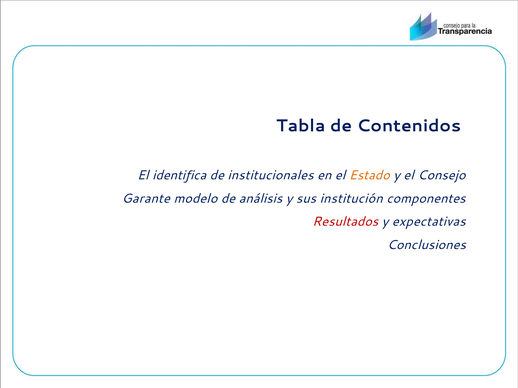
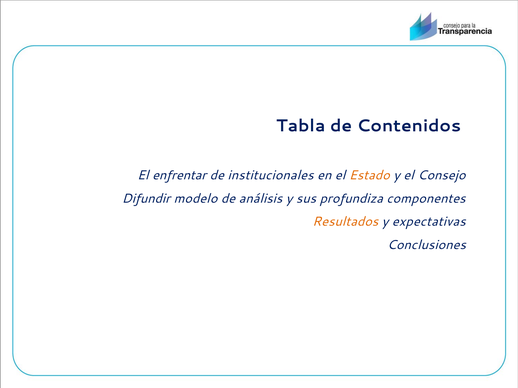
identifica: identifica -> enfrentar (179, 175)
Garante: Garante -> Difundir (146, 199)
institución: institución -> profundiza (351, 199)
Resultados colour: red -> orange (345, 222)
